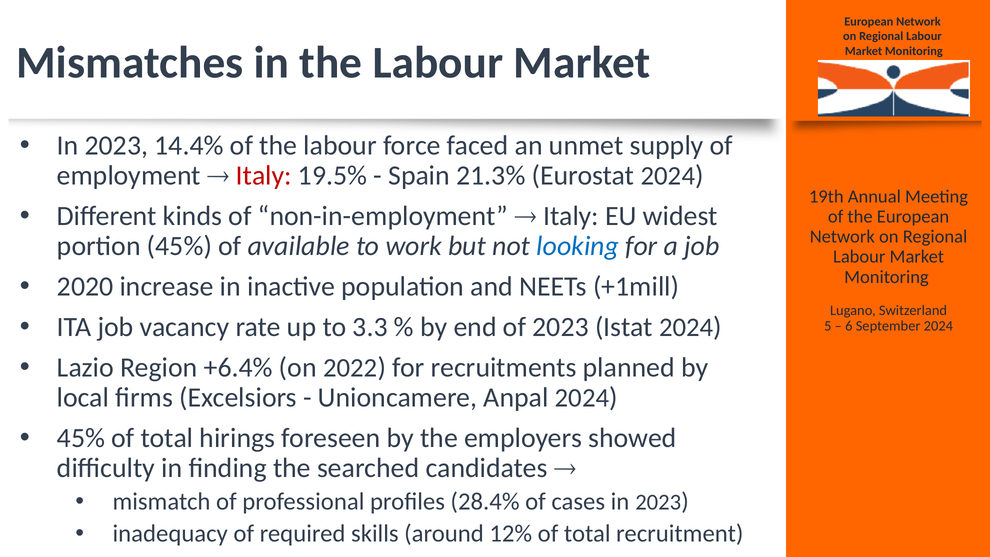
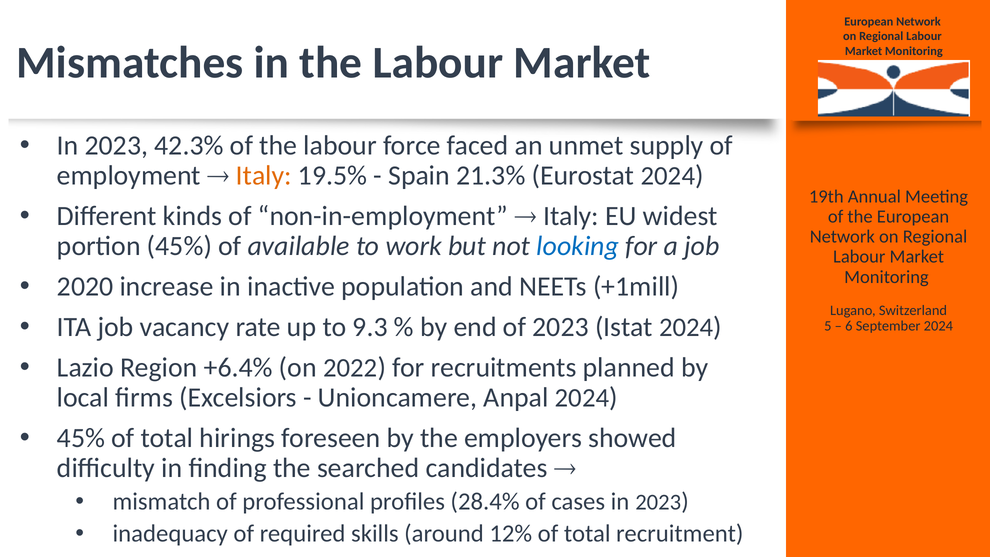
14.4%: 14.4% -> 42.3% (189, 145)
Italy colour: red -> orange (264, 176)
3.3: 3.3 -> 9.3 (370, 327)
